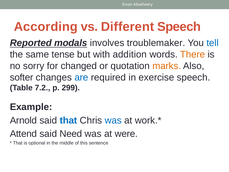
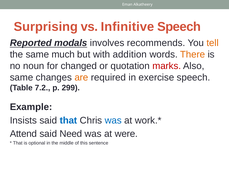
According: According -> Surprising (46, 27)
Different: Different -> Infinitive (127, 27)
troublemaker: troublemaker -> recommends (156, 43)
tell colour: blue -> orange (213, 43)
tense: tense -> much (63, 54)
sorry: sorry -> noun (34, 66)
marks colour: orange -> red (167, 66)
softer: softer -> same (21, 77)
are colour: blue -> orange (81, 77)
Arnold: Arnold -> Insists (23, 120)
